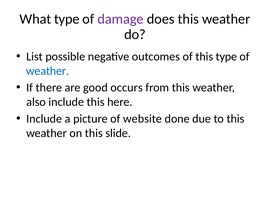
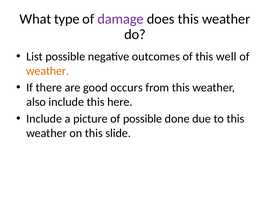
this type: type -> well (226, 57)
weather colour: blue -> orange (48, 71)
of website: website -> possible (143, 119)
